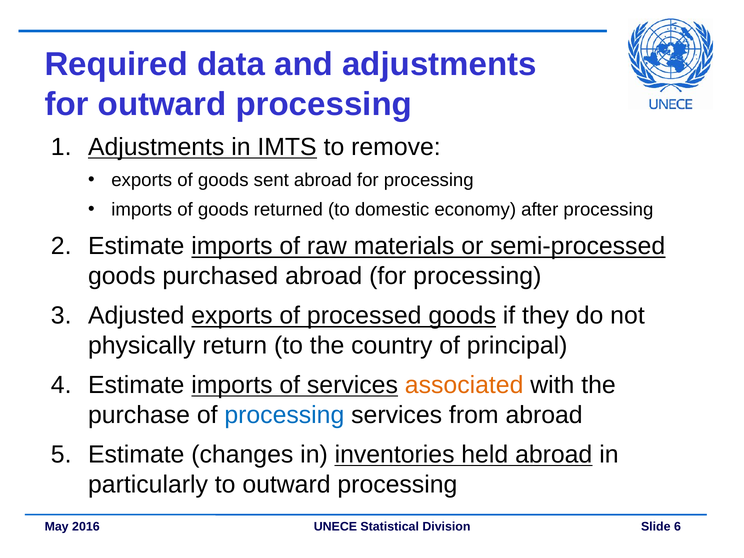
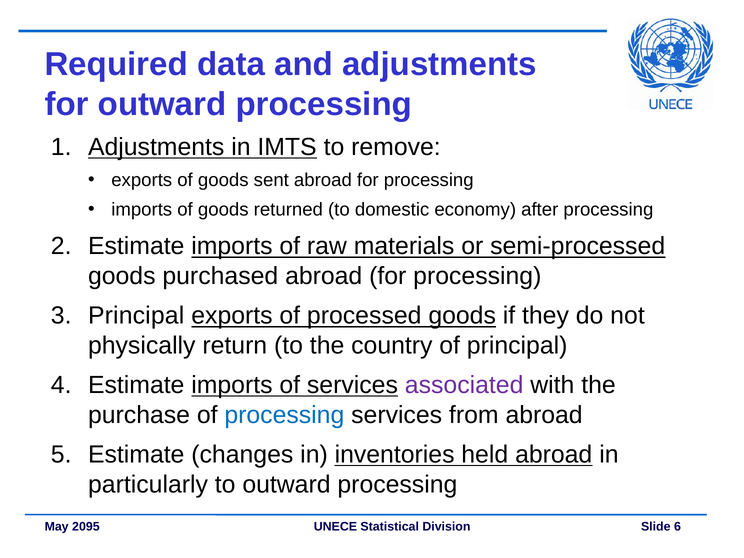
Adjusted: Adjusted -> Principal (136, 316)
associated colour: orange -> purple (464, 385)
2016: 2016 -> 2095 (86, 527)
